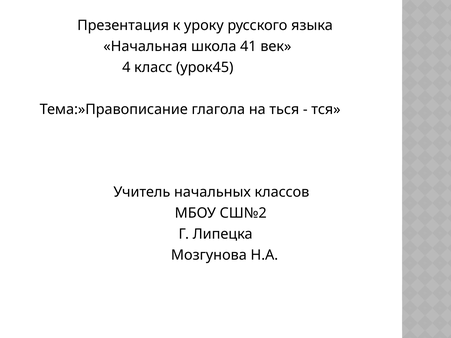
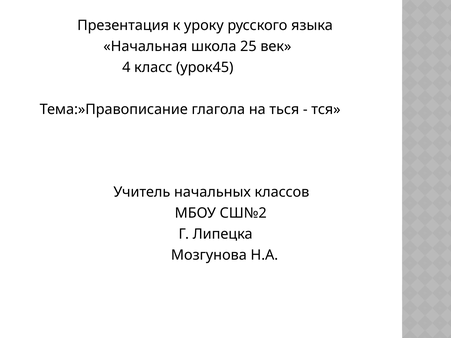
41: 41 -> 25 (248, 46)
